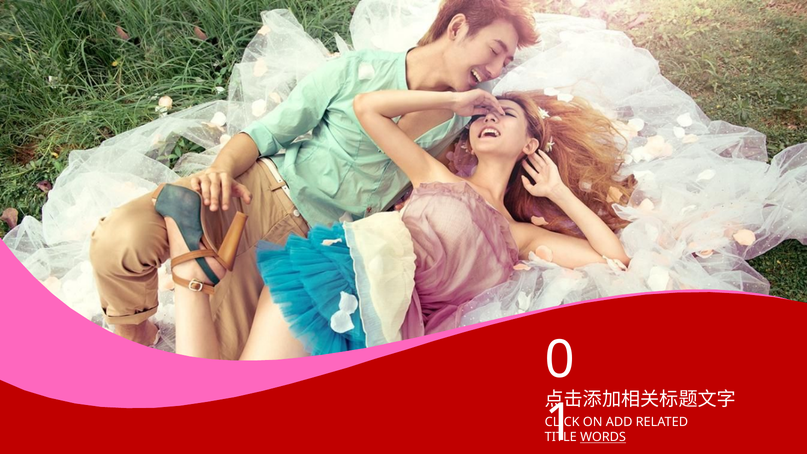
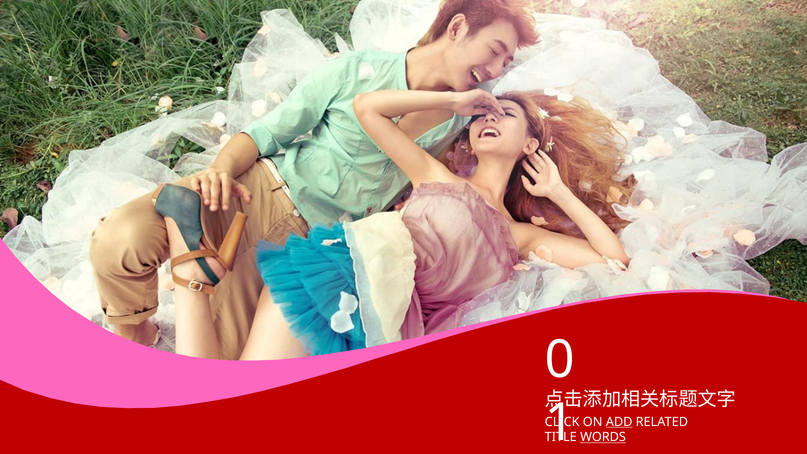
ADD underline: none -> present (619, 422)
